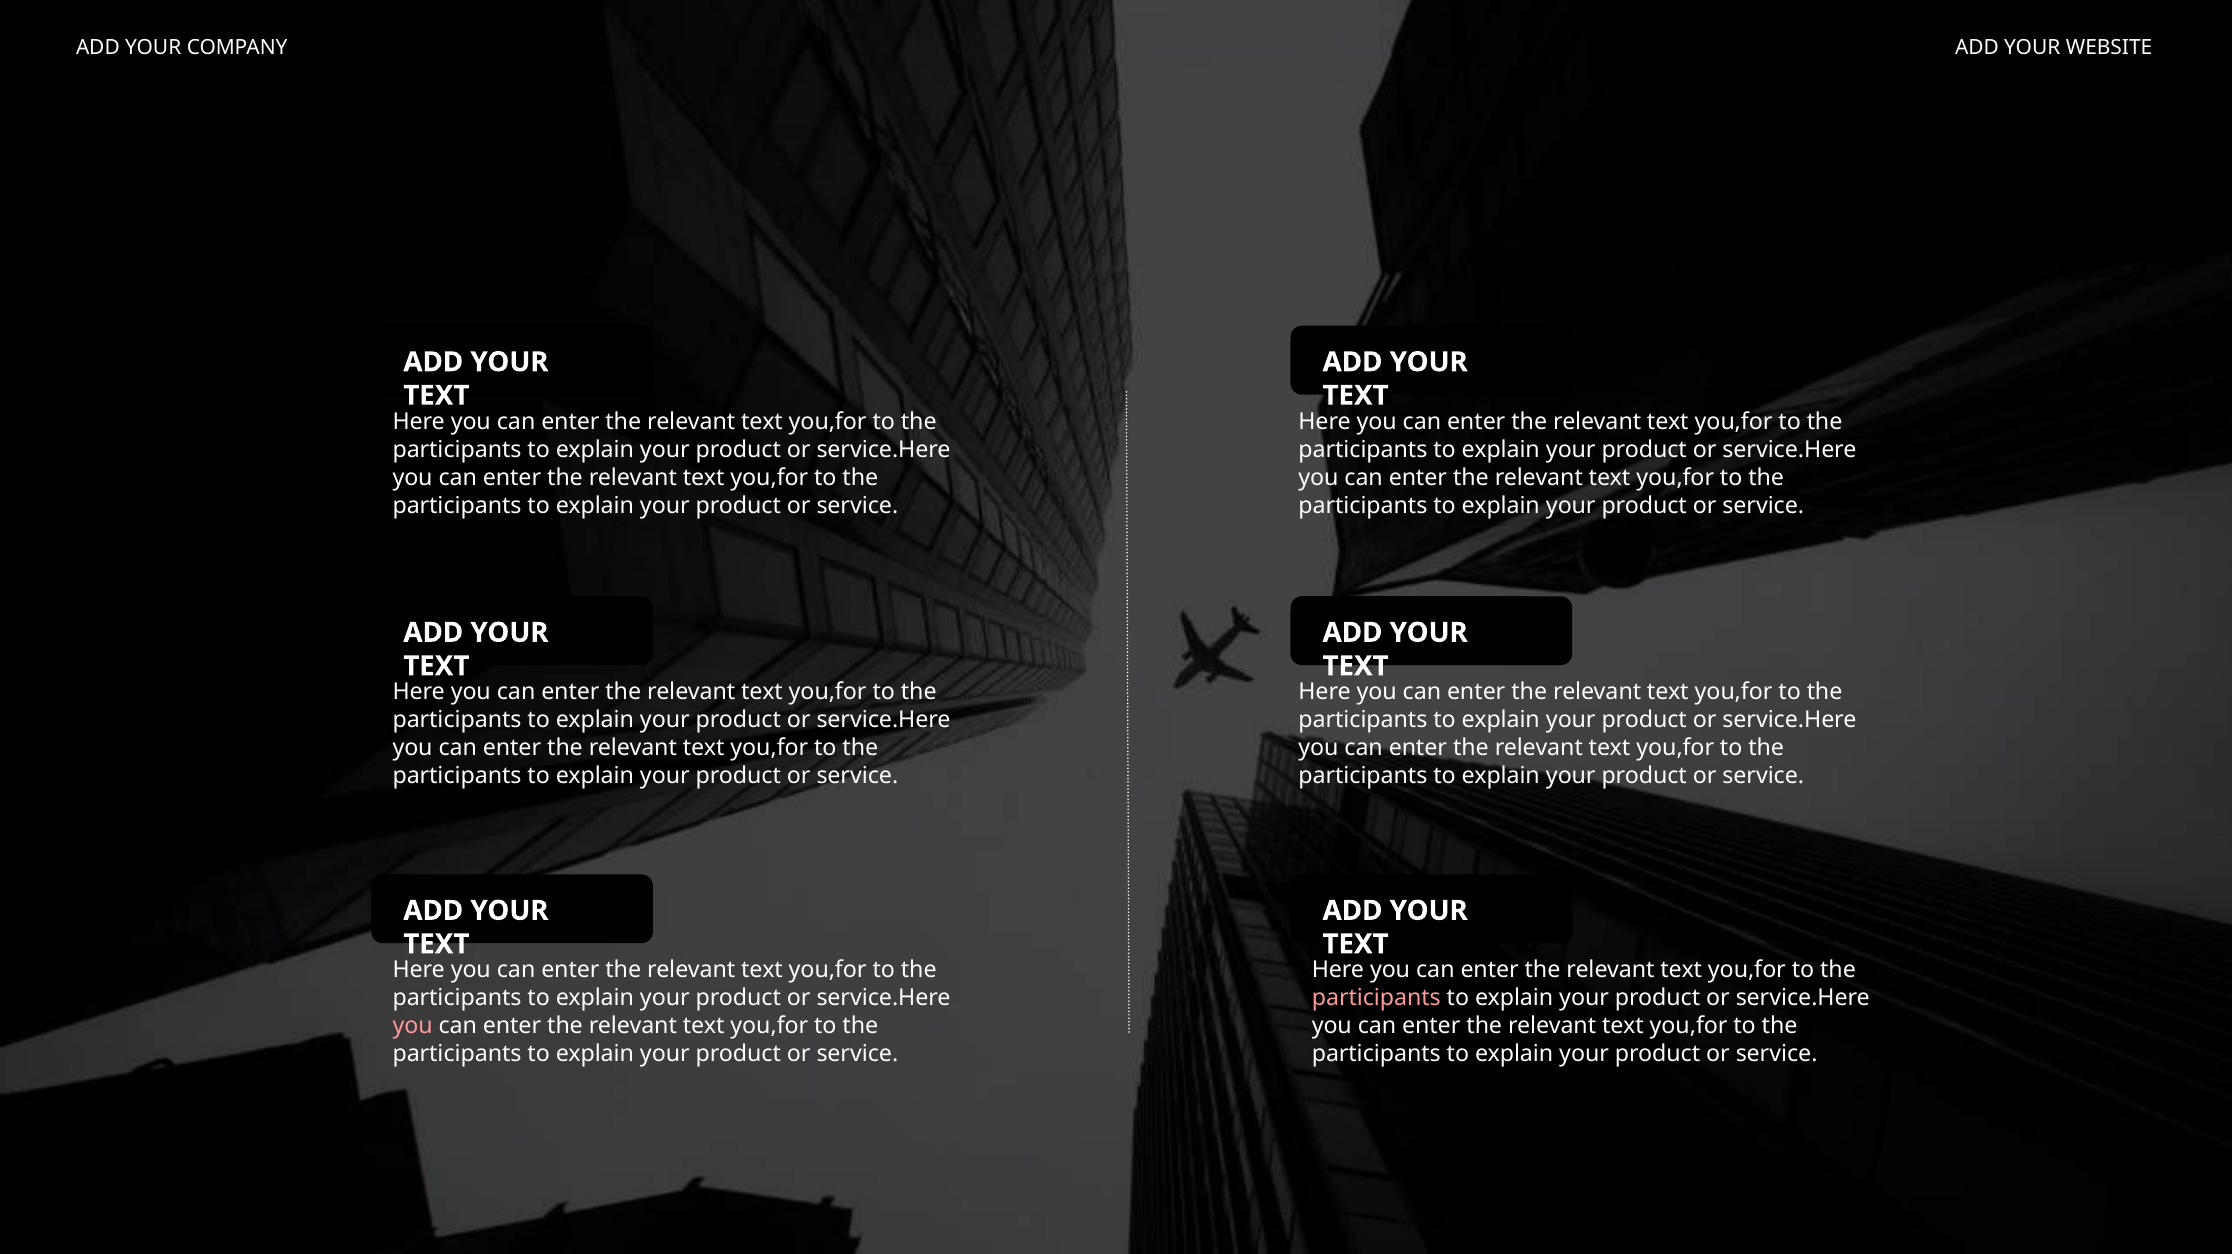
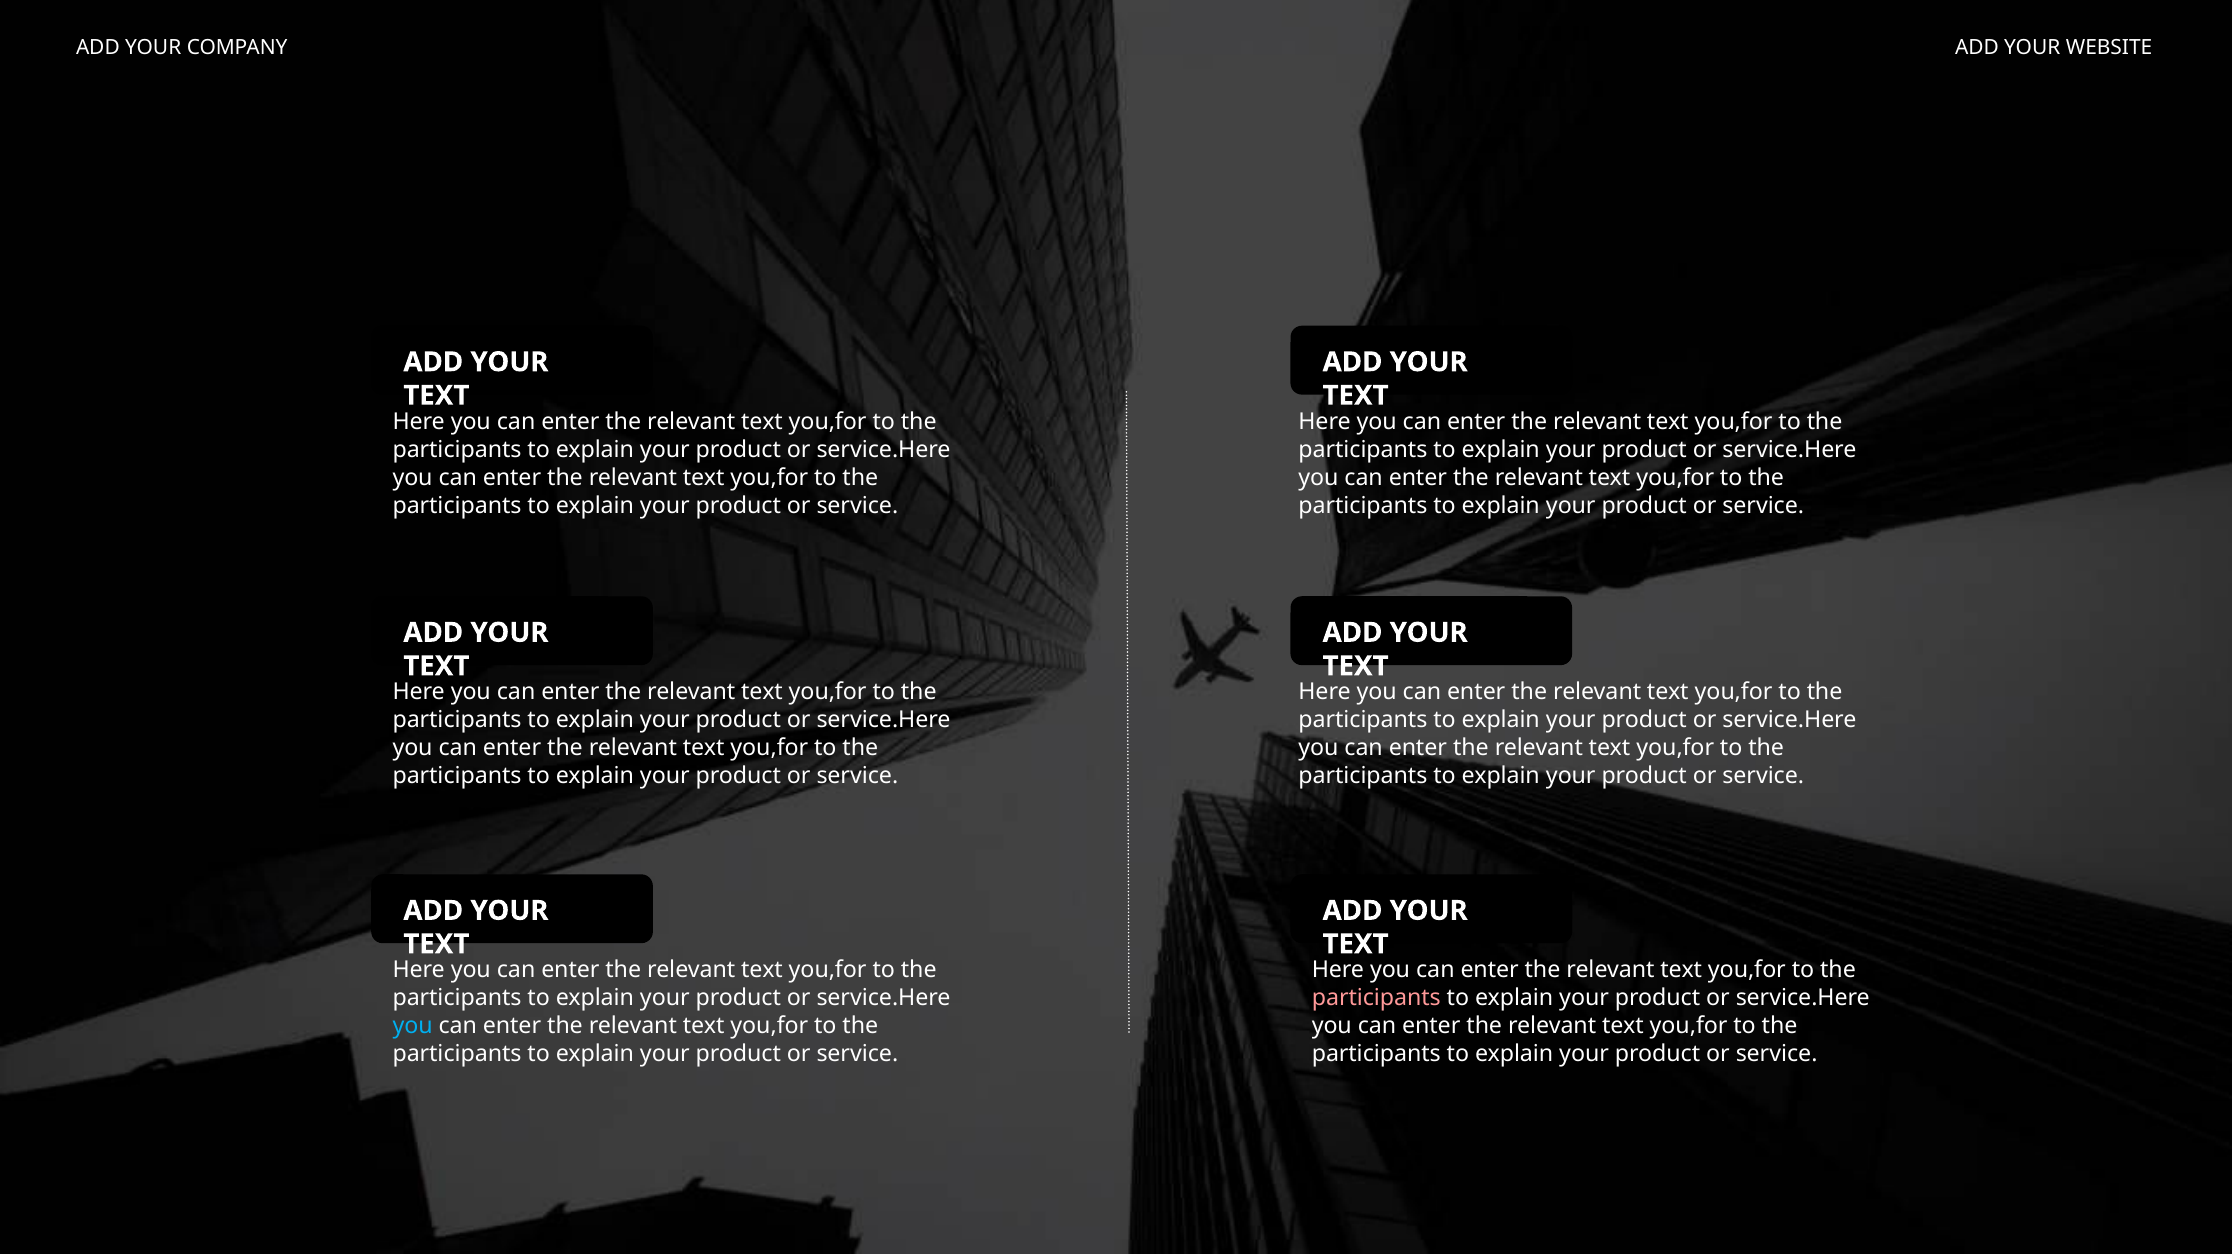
you colour: pink -> light blue (413, 1025)
